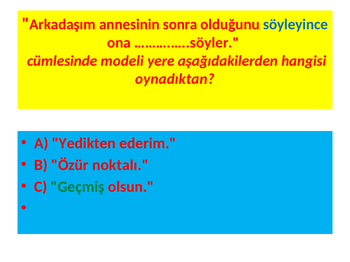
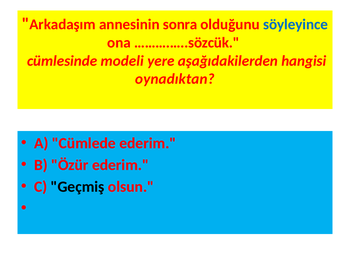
……….…..söyler: ……….…..söyler -> ……….…..sözcük (187, 43)
Yedikten: Yedikten -> Cümlede (84, 143)
Özür noktalı: noktalı -> ederim (120, 165)
Geçmiş colour: green -> black (78, 187)
